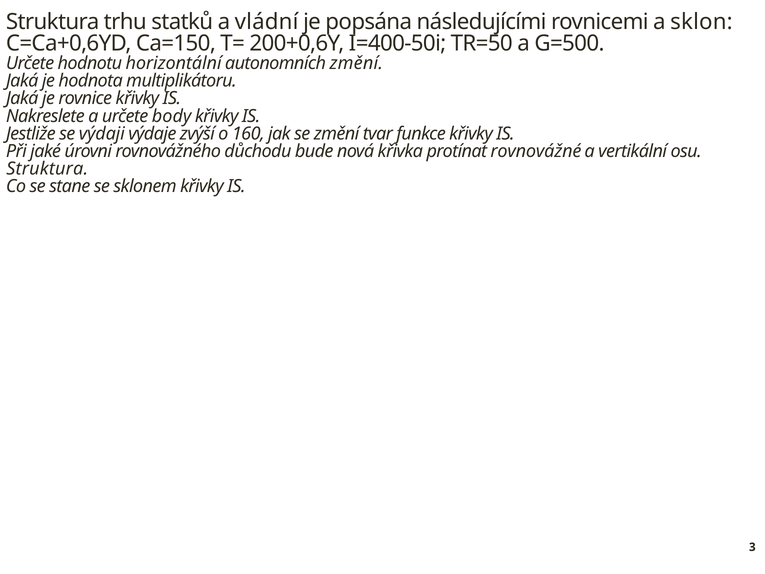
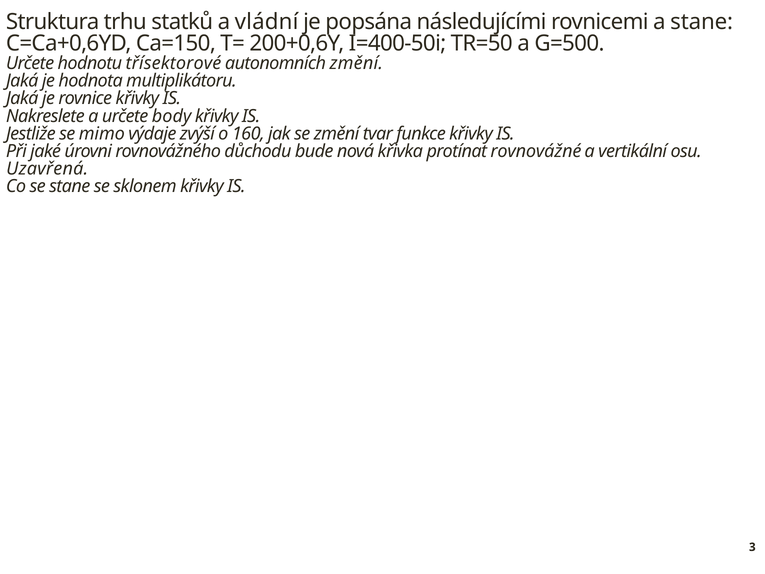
a sklon: sklon -> stane (702, 22)
horizontální: horizontální -> třísektorové (173, 63)
výdaji: výdaji -> mimo (102, 134)
Struktura: Struktura -> Uzavřená (47, 169)
